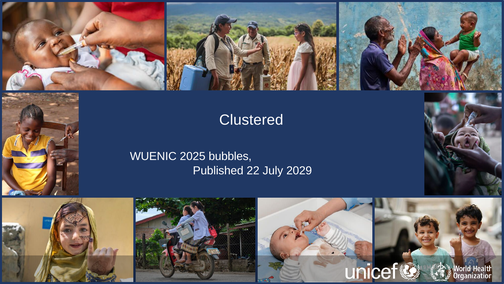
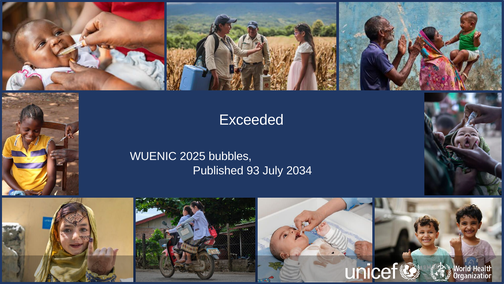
Clustered: Clustered -> Exceeded (251, 120)
22: 22 -> 93 (253, 170)
2029: 2029 -> 2034 (299, 170)
